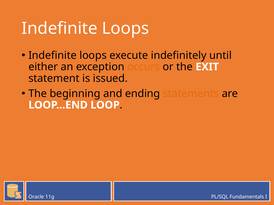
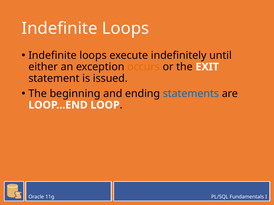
statements colour: orange -> blue (191, 94)
